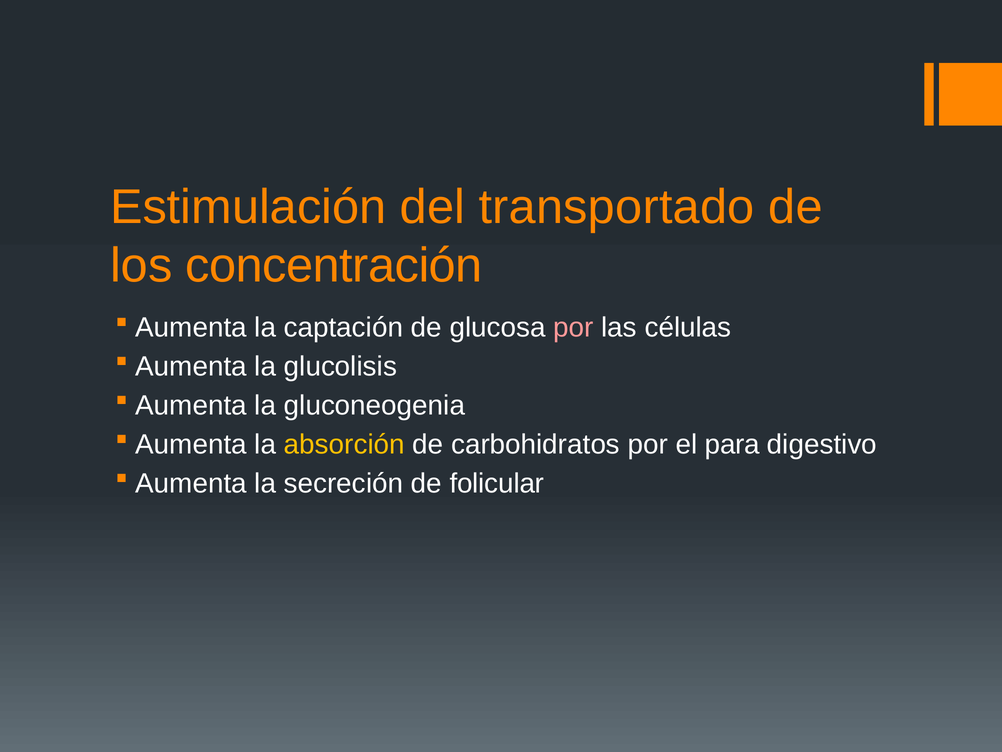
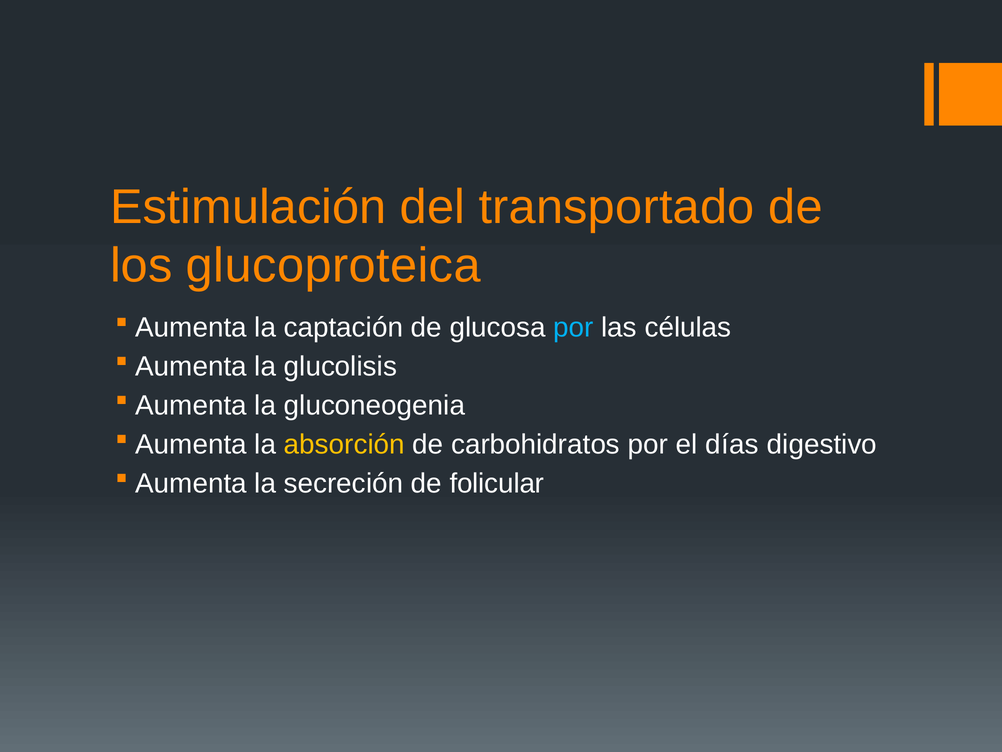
concentración: concentración -> glucoproteica (333, 265)
por colour: pink -> light blue (573, 327)
para: para -> días (732, 444)
